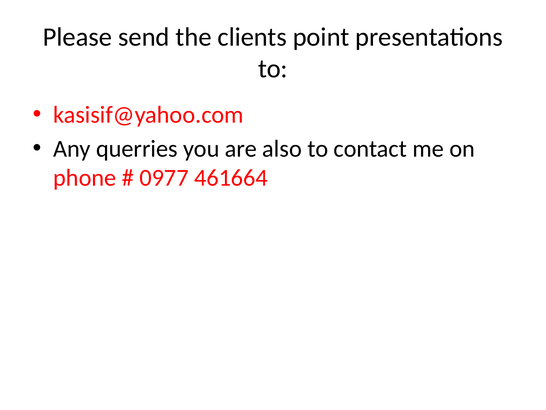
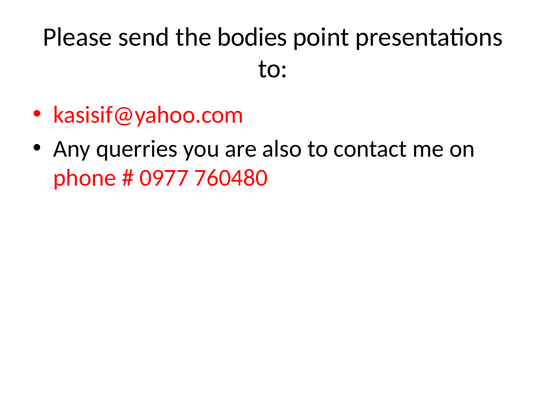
clients: clients -> bodies (252, 37)
461664: 461664 -> 760480 (231, 178)
